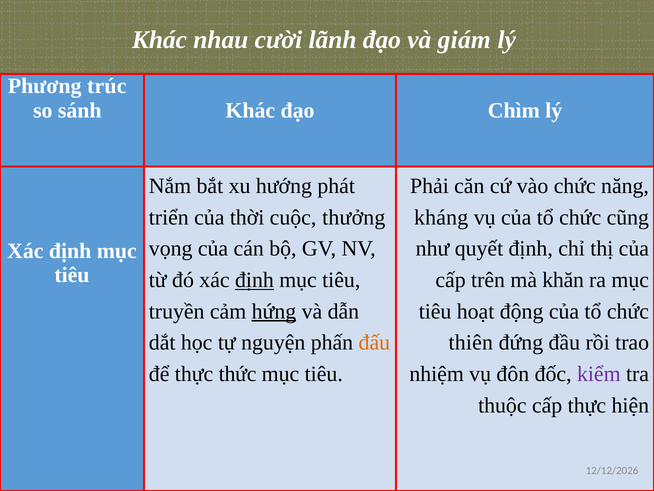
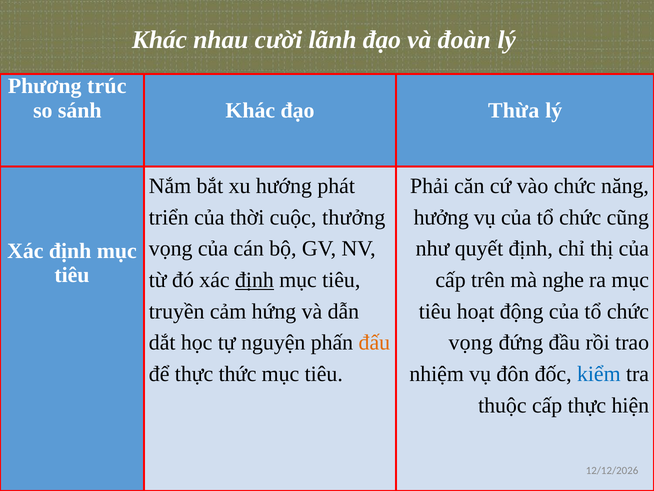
giám: giám -> đoàn (464, 40)
Chìm: Chìm -> Thừa (514, 110)
kháng: kháng -> hưởng (441, 217)
khăn: khăn -> nghe (563, 280)
hứng underline: present -> none (274, 311)
thiên: thiên -> vọng (471, 342)
kiểm colour: purple -> blue (599, 374)
